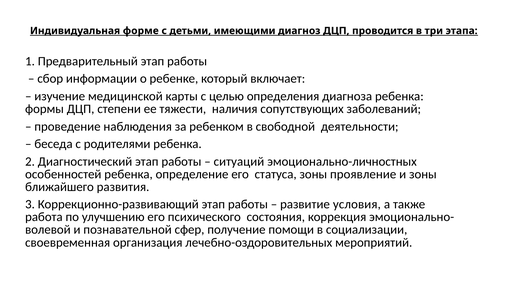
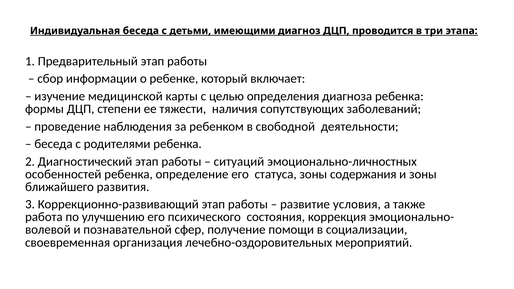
Индивидуальная форме: форме -> беседа (141, 31)
проявление: проявление -> содержания (363, 174)
